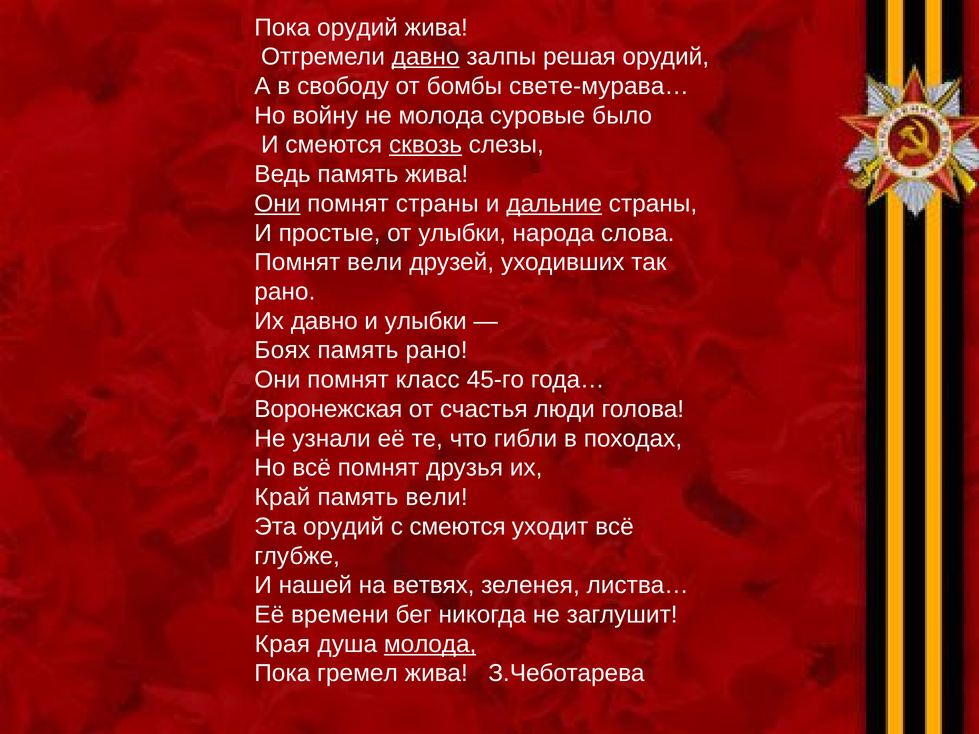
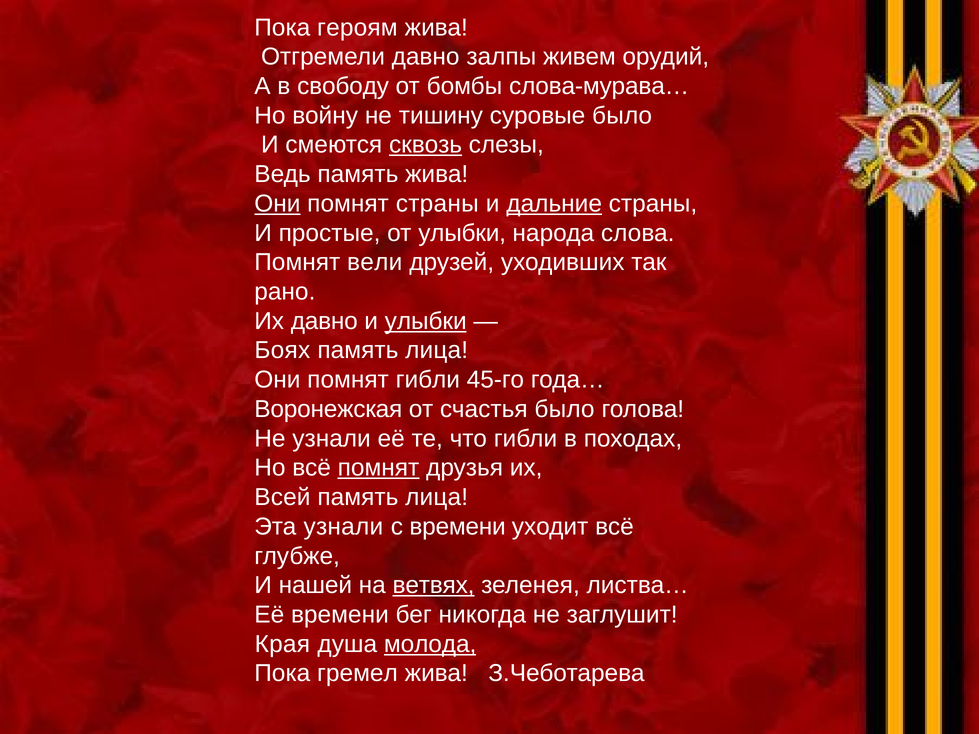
Пока орудий: орудий -> героям (357, 27)
давно underline: present -> none (426, 57)
решая: решая -> живем (579, 57)
свете-мурава…: свете-мурава… -> слова-мурава… (599, 86)
не молода: молода -> тишину (441, 116)
улыбки underline: none -> present (426, 321)
рано: рано -> лица (437, 351)
помнят класс: класс -> гибли (428, 380)
счастья люди: люди -> было (565, 409)
помнят underline: none -> present (378, 468)
Край: Край -> Всей (282, 497)
вели: вели -> лица (437, 497)
Эта орудий: орудий -> узнали (343, 527)
с смеются: смеются -> времени (458, 527)
ветвях underline: none -> present (434, 585)
